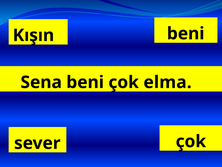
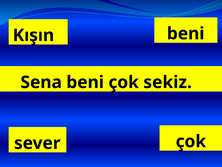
elma: elma -> sekiz (168, 82)
